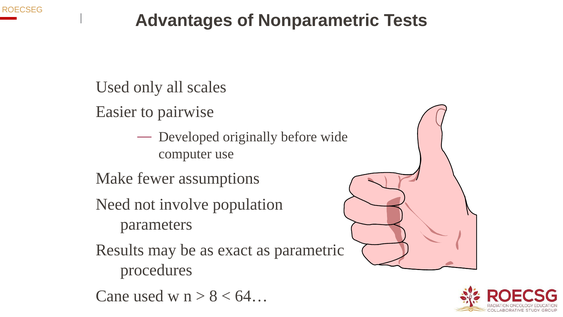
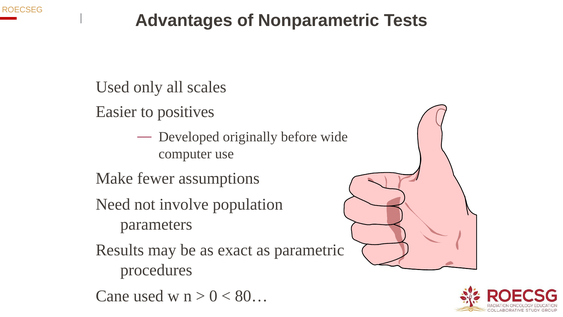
pairwise: pairwise -> positives (186, 112)
8: 8 -> 0 (213, 296)
64…: 64… -> 80… (251, 296)
